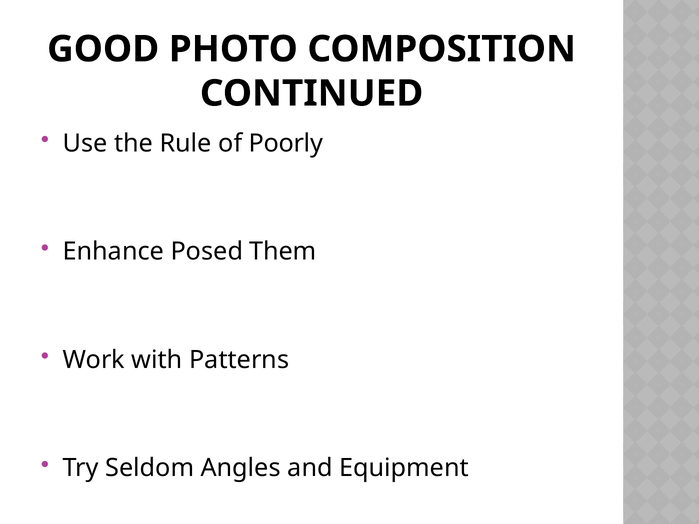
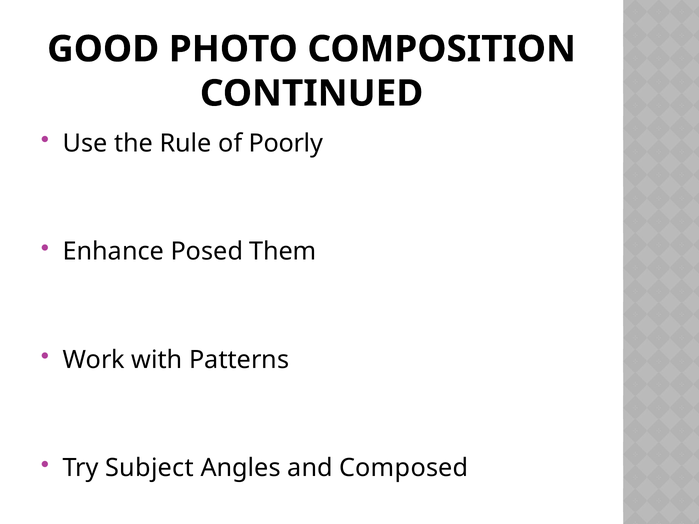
Seldom: Seldom -> Subject (150, 468)
Equipment: Equipment -> Composed (404, 468)
